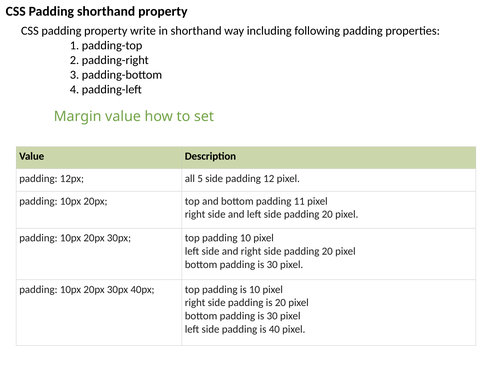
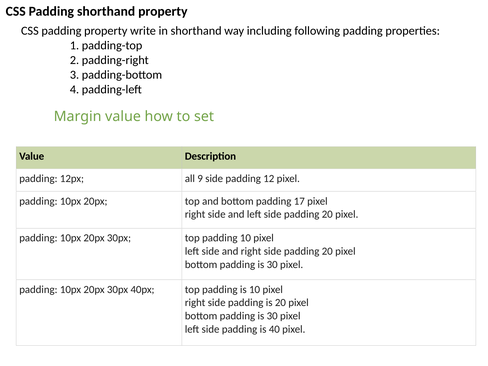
5: 5 -> 9 (200, 179)
11: 11 -> 17 (299, 201)
